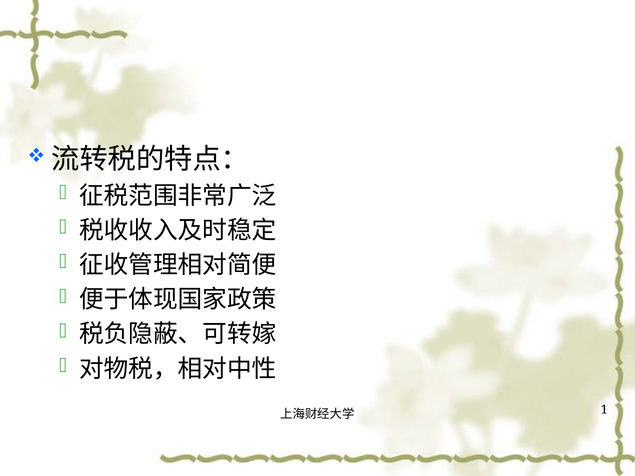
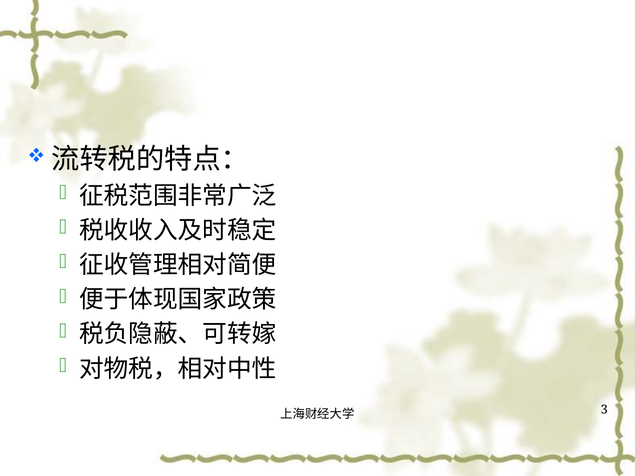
1: 1 -> 3 (604, 410)
